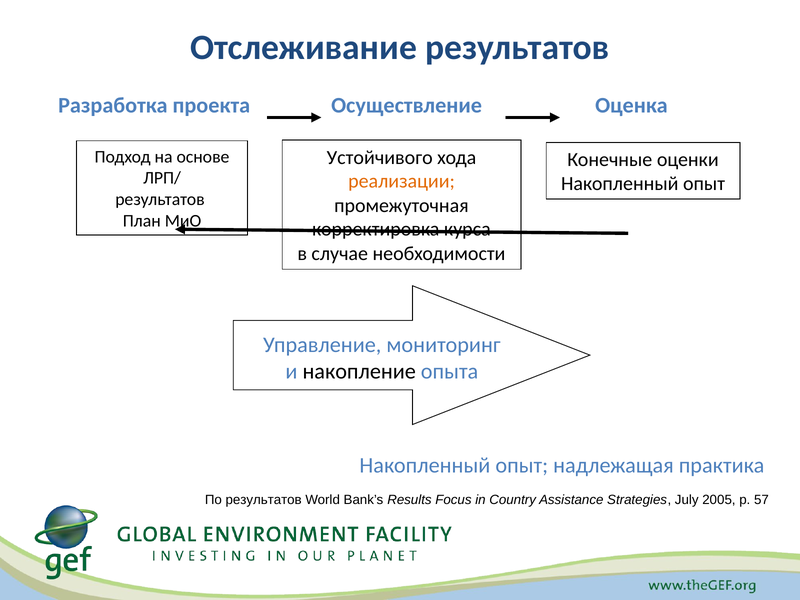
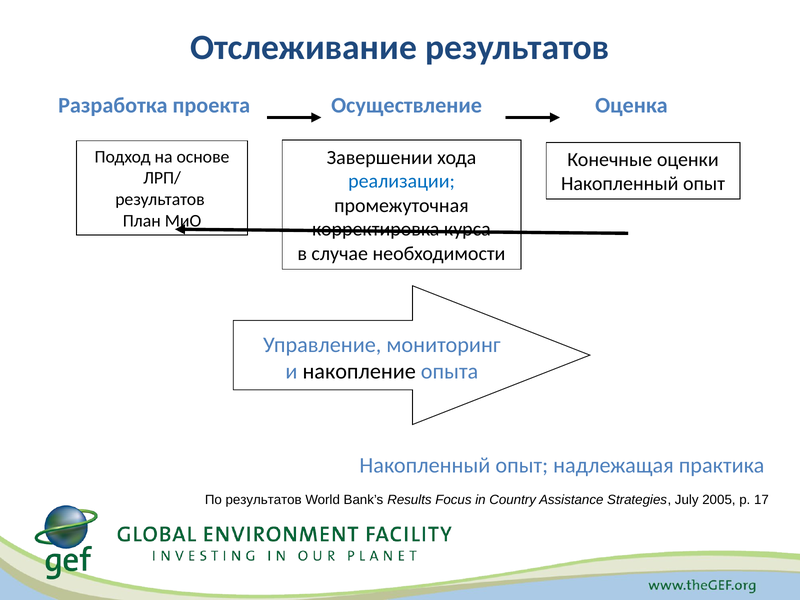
Устойчивого: Устойчивого -> Завершении (380, 157)
реализации colour: orange -> blue (402, 181)
57: 57 -> 17 (761, 500)
